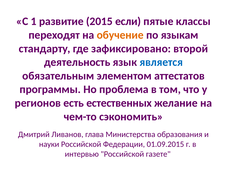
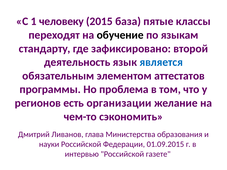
развитие: развитие -> человеку (61, 21)
если: если -> база (128, 21)
обучение colour: orange -> black (120, 35)
естественных: естественных -> организации (119, 103)
